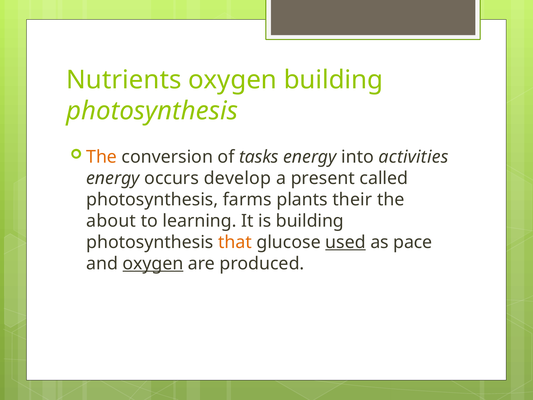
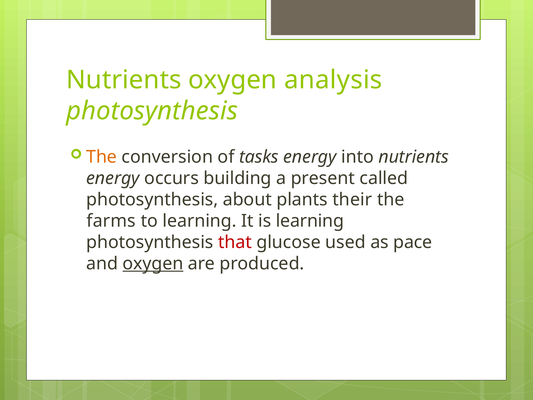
oxygen building: building -> analysis (333, 80)
into activities: activities -> nutrients (414, 157)
develop: develop -> building (238, 178)
farms: farms -> about (247, 199)
about: about -> farms (111, 221)
is building: building -> learning (310, 221)
that colour: orange -> red (235, 242)
used underline: present -> none (346, 242)
